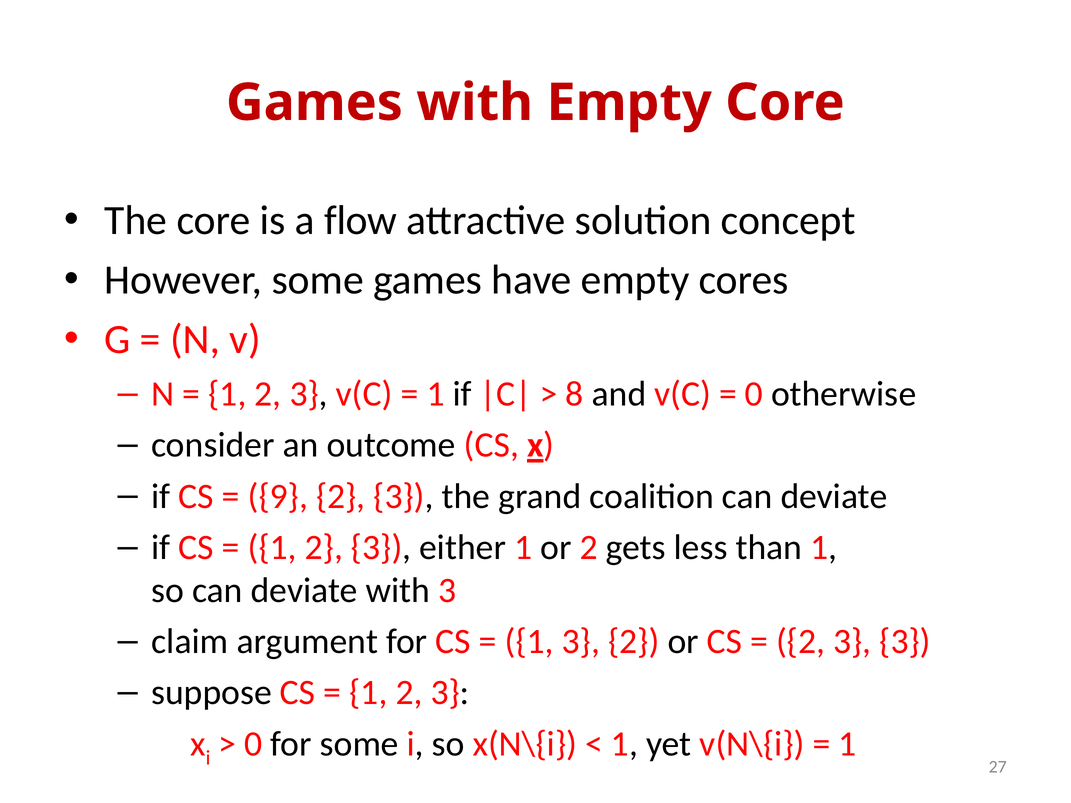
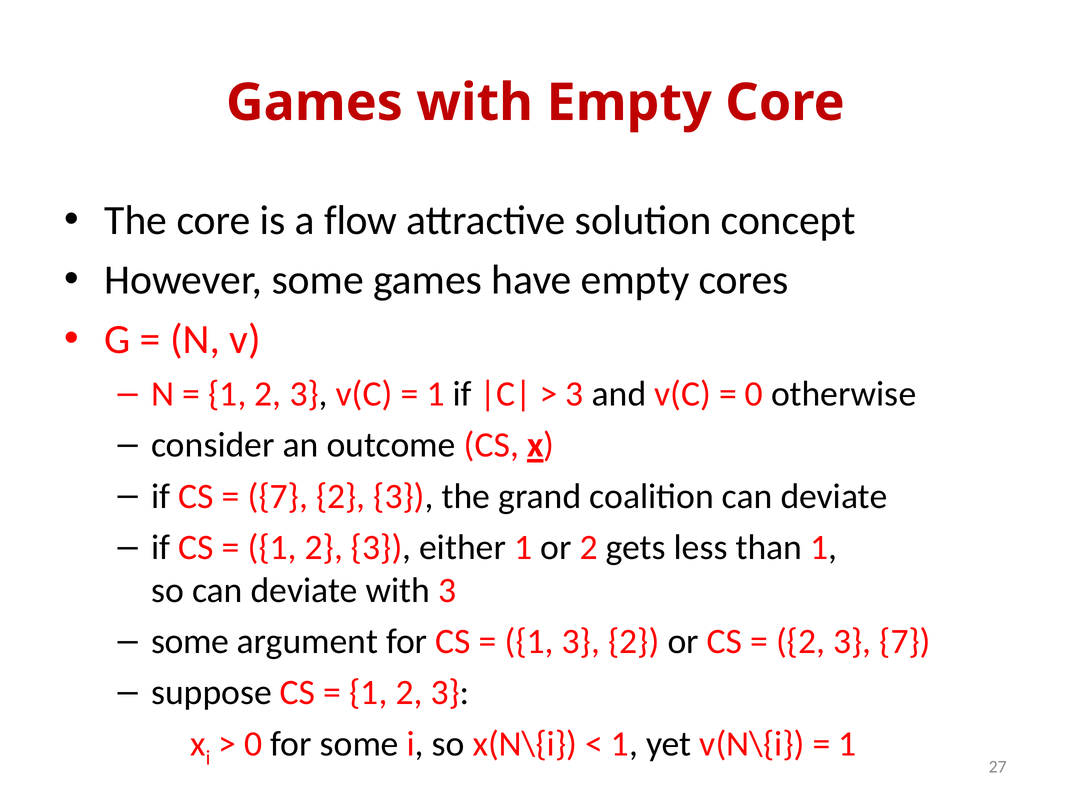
8: 8 -> 3 (574, 394)
9: 9 -> 7 (278, 497)
claim: claim -> some (190, 642)
3 3: 3 -> 7 (905, 642)
